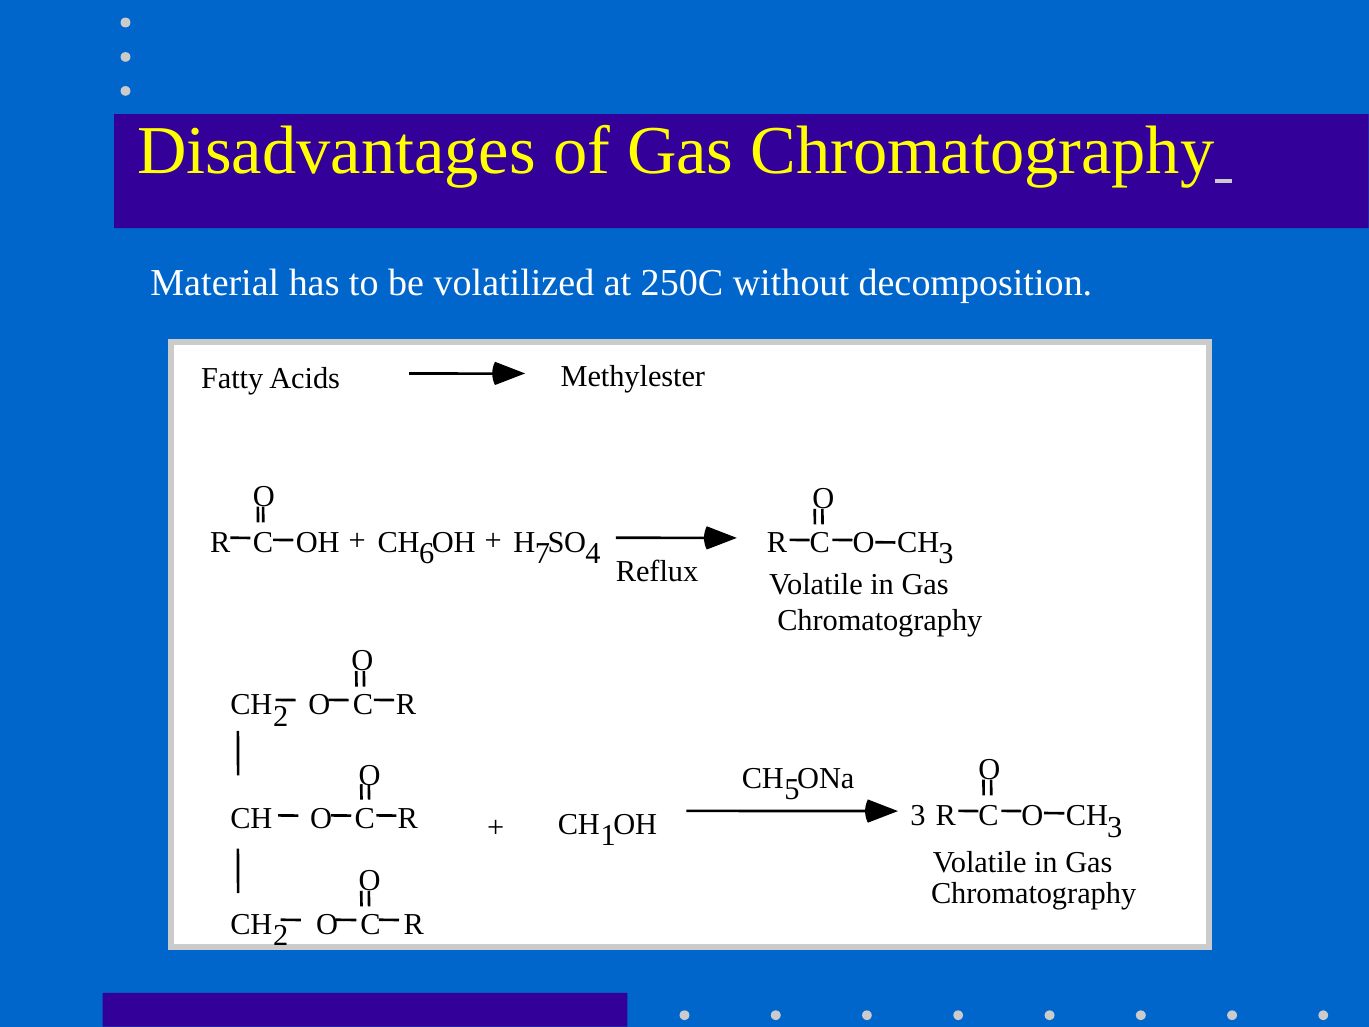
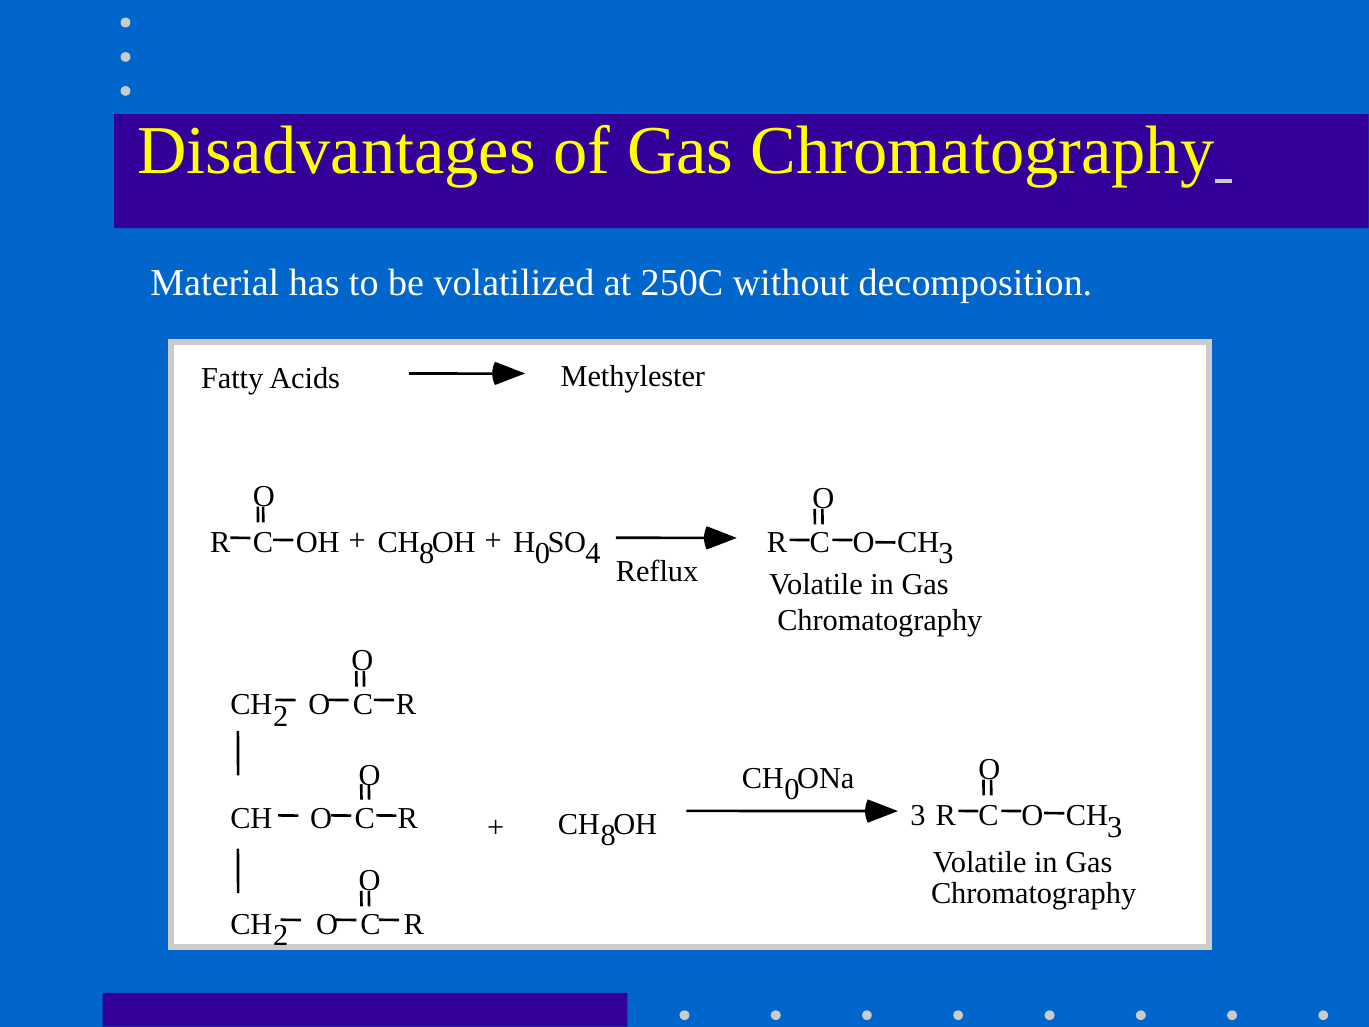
OH CH 6: 6 -> 8 (427, 554)
H 7: 7 -> 0 (543, 554)
CH 5: 5 -> 0 (792, 789)
1: 1 -> 8 (608, 836)
